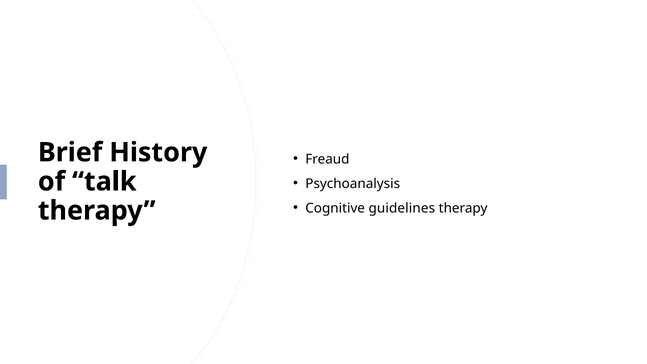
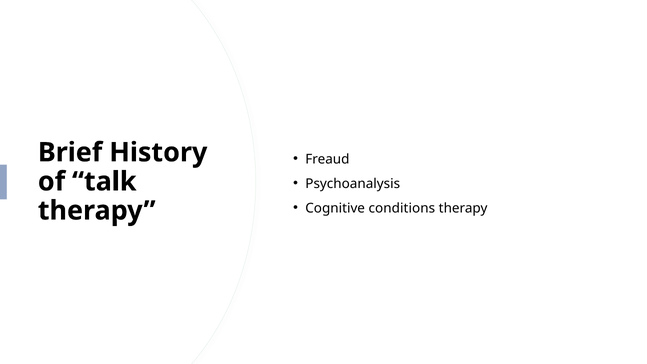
guidelines: guidelines -> conditions (402, 208)
